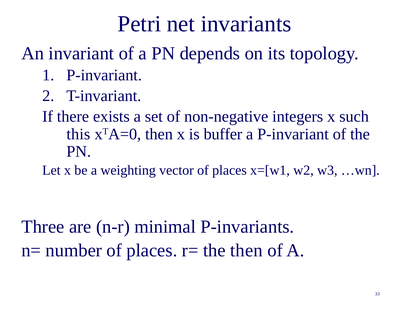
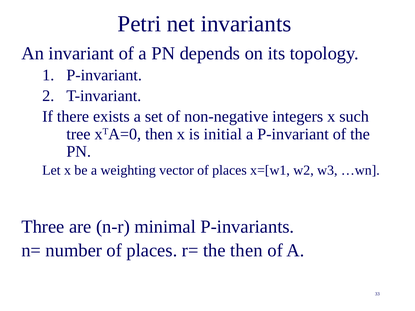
this: this -> tree (78, 134)
buffer: buffer -> initial (223, 134)
